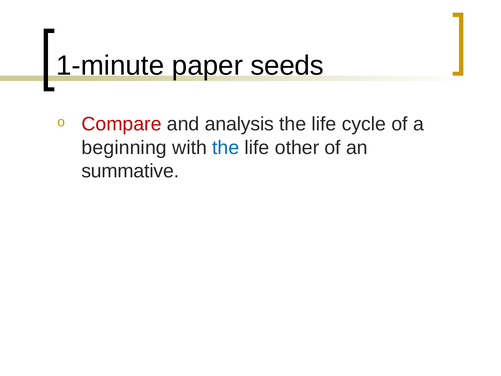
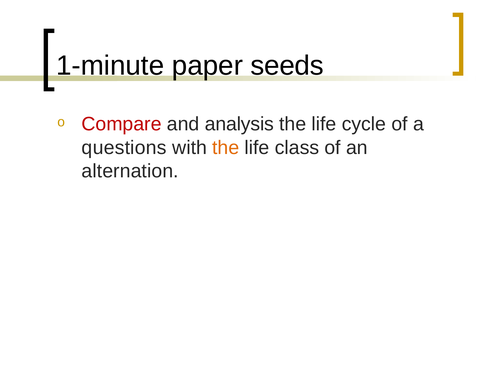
beginning: beginning -> questions (124, 147)
the colour: blue -> orange (226, 147)
other: other -> class (297, 147)
summative: summative -> alternation (130, 171)
